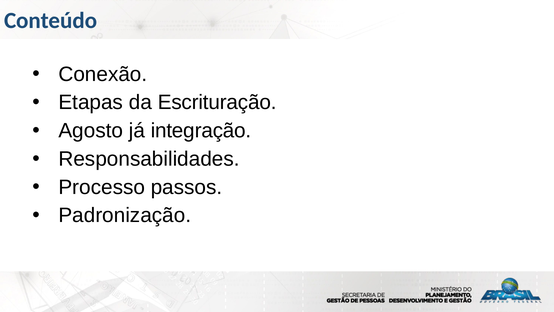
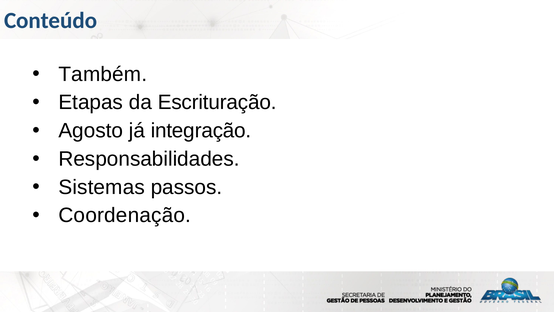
Conexão: Conexão -> Também (103, 74)
Processo: Processo -> Sistemas (102, 187)
Padronização: Padronização -> Coordenação (125, 215)
